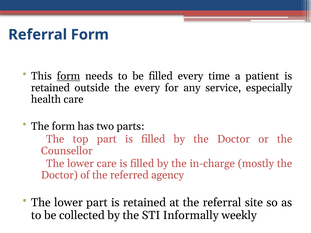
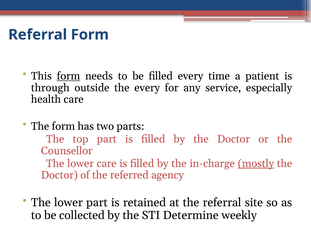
retained: retained -> through (50, 88)
mostly underline: none -> present (256, 164)
Informally: Informally -> Determine (191, 215)
